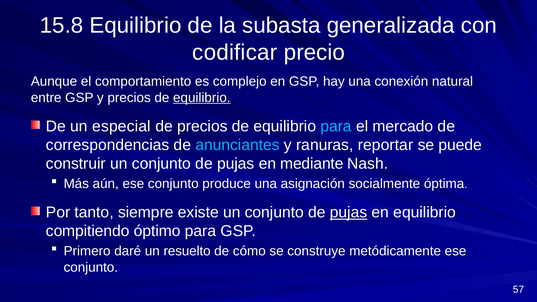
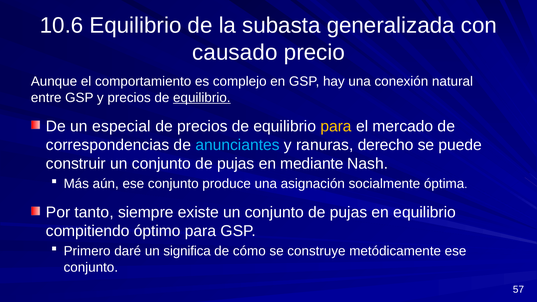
15.8: 15.8 -> 10.6 (62, 26)
codificar: codificar -> causado (235, 52)
para colour: light blue -> yellow (336, 126)
reportar: reportar -> derecho (386, 145)
pujas underline: present -> none (349, 212)
resuelto: resuelto -> significa (187, 251)
